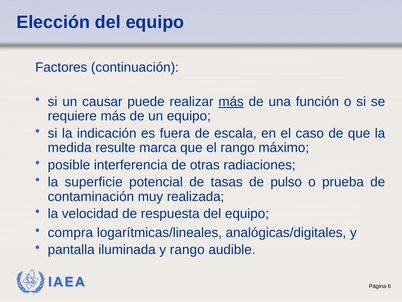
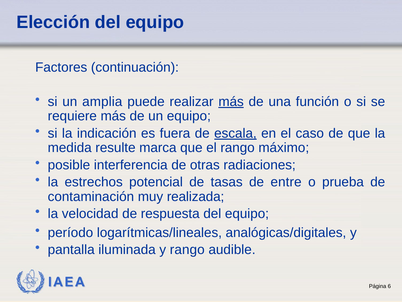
causar: causar -> amplia (102, 102)
escala underline: none -> present (235, 133)
superficie: superficie -> estrechos (94, 182)
pulso: pulso -> entre (286, 182)
compra: compra -> período (70, 232)
